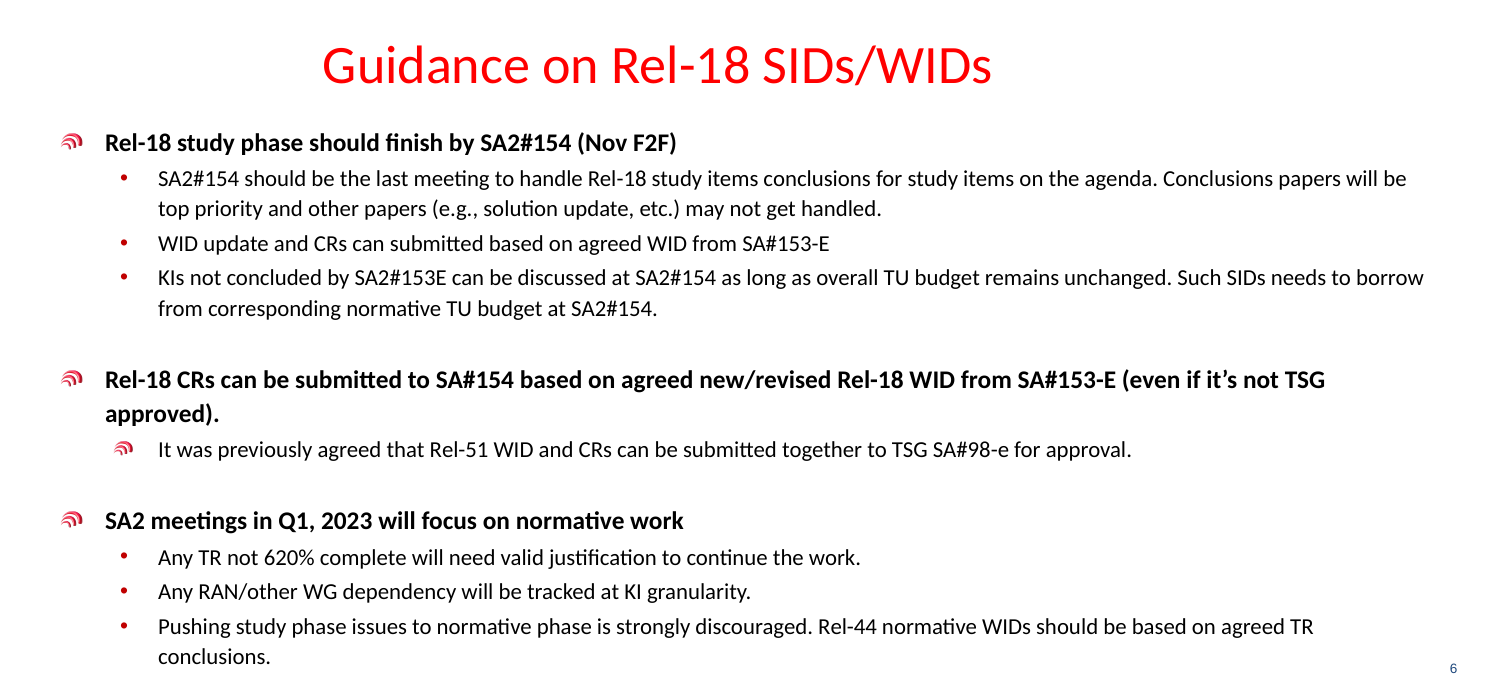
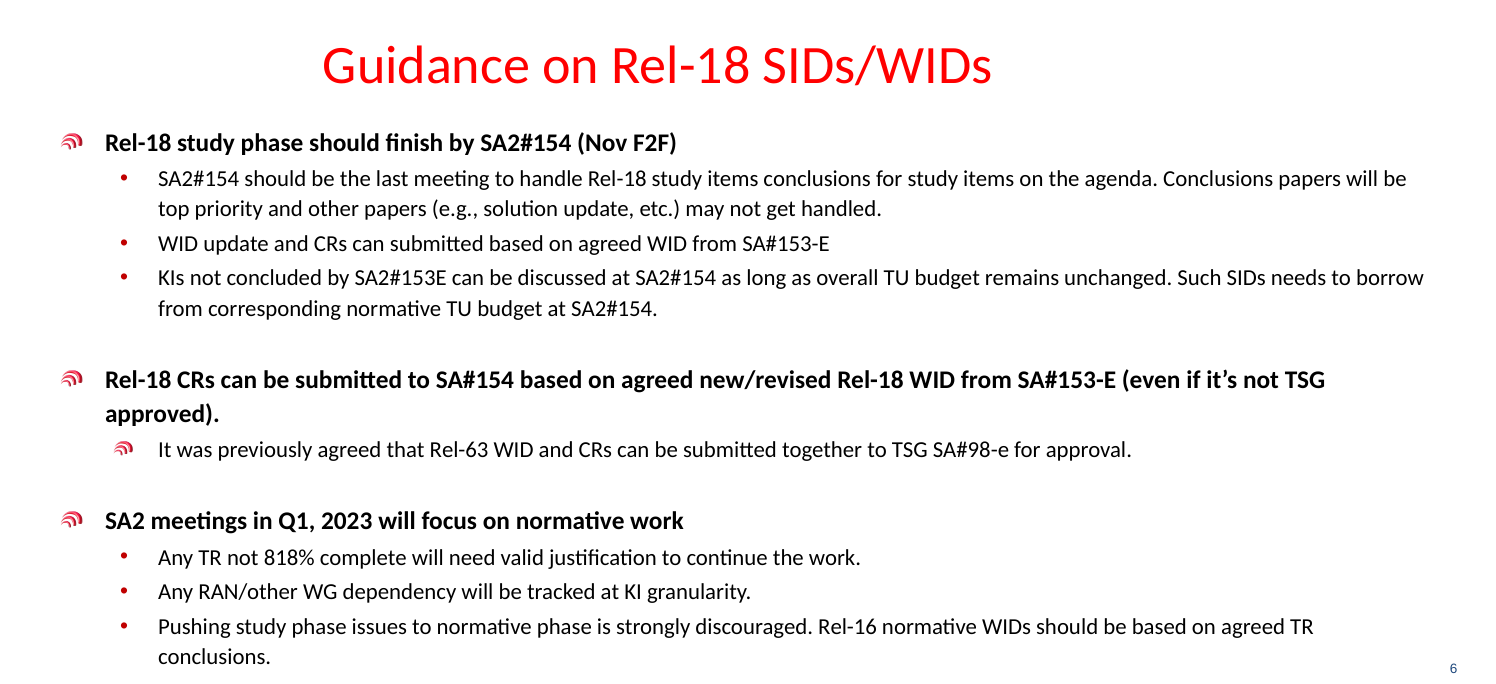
Rel-51: Rel-51 -> Rel-63 (459, 450)
620%: 620% -> 818% (289, 558)
Rel-44: Rel-44 -> Rel-16 (848, 627)
